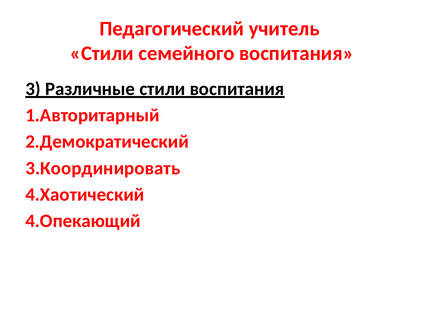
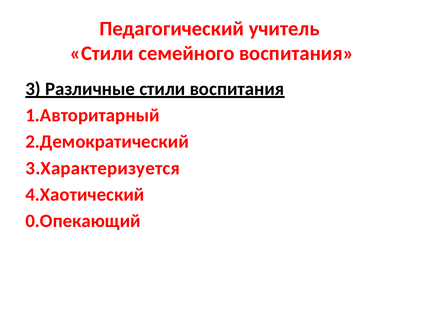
3.Координировать: 3.Координировать -> 3.Характеризуется (103, 168)
4.Опекающий: 4.Опекающий -> 0.Опекающий (83, 221)
